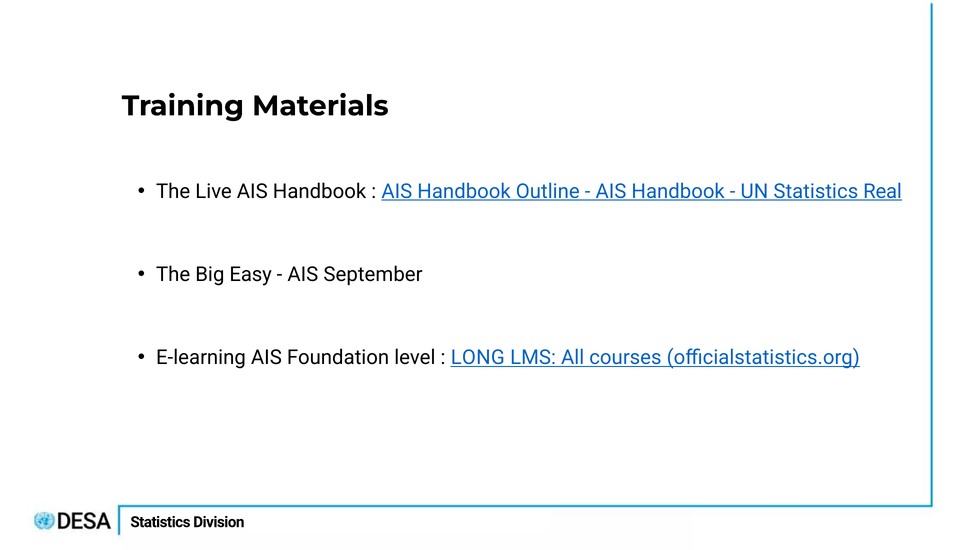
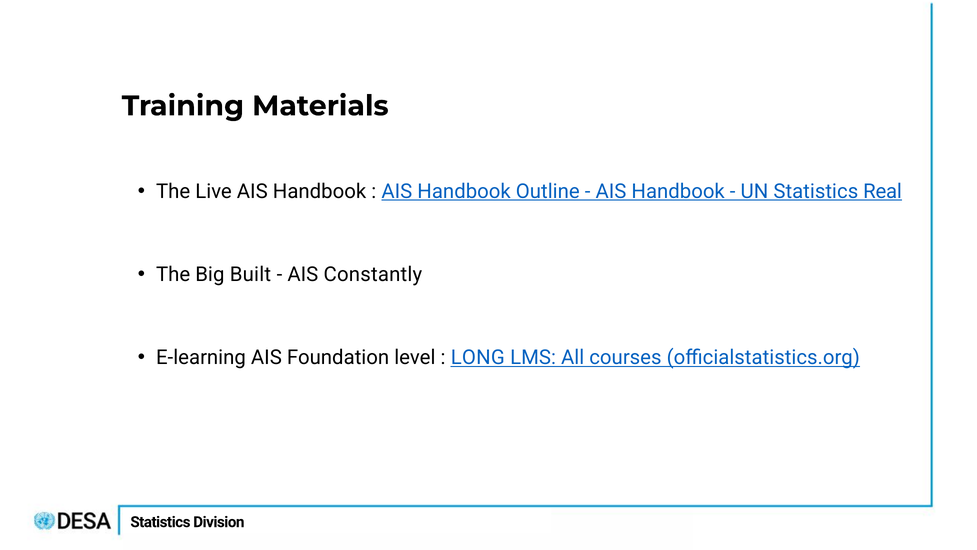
Easy: Easy -> Built (250, 274)
September: September -> Constantly (373, 274)
